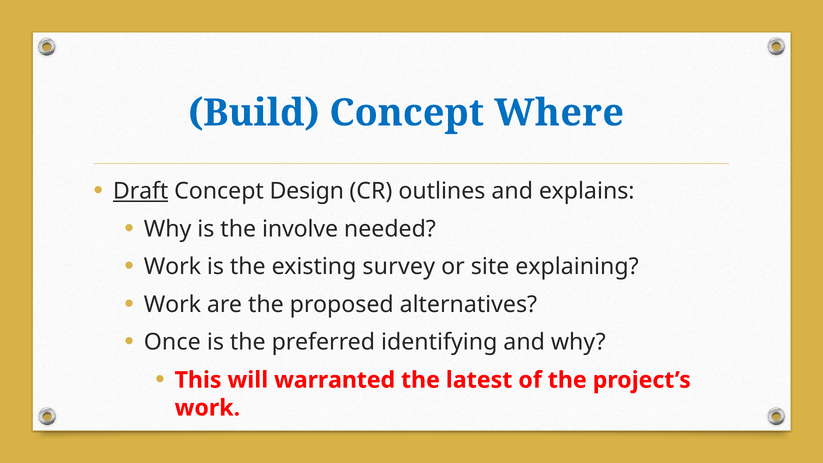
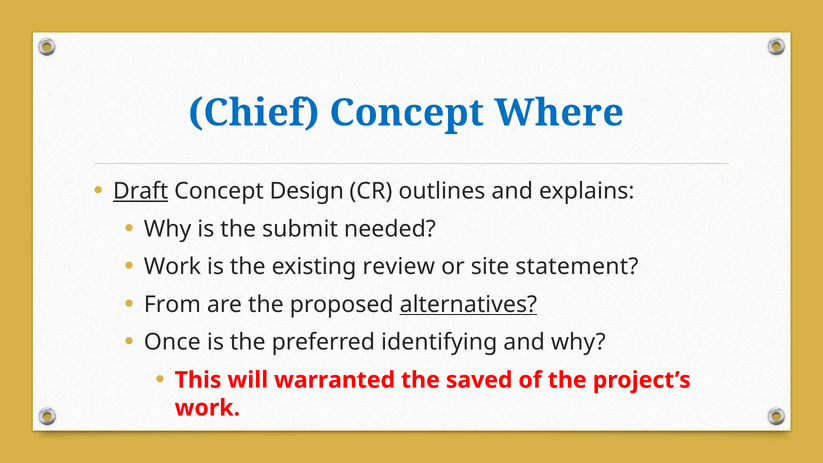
Build: Build -> Chief (254, 113)
involve: involve -> submit (300, 229)
survey: survey -> review (399, 267)
explaining: explaining -> statement (577, 267)
Work: Work -> From (172, 305)
alternatives underline: none -> present (468, 305)
latest: latest -> saved (479, 380)
